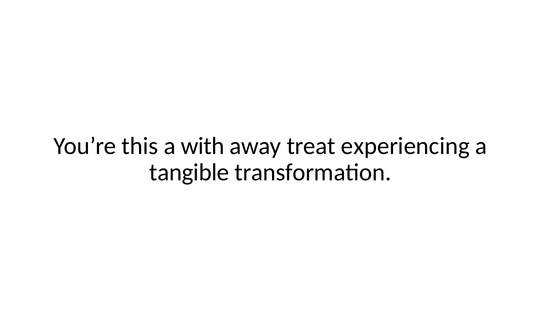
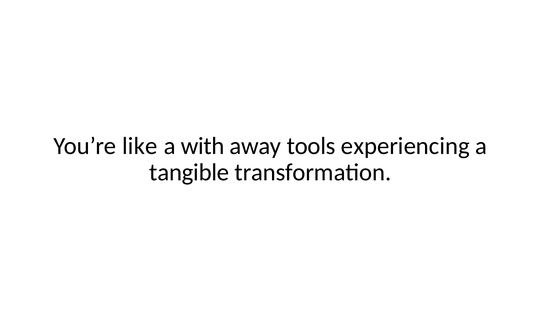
this: this -> like (140, 146)
treat: treat -> tools (311, 146)
